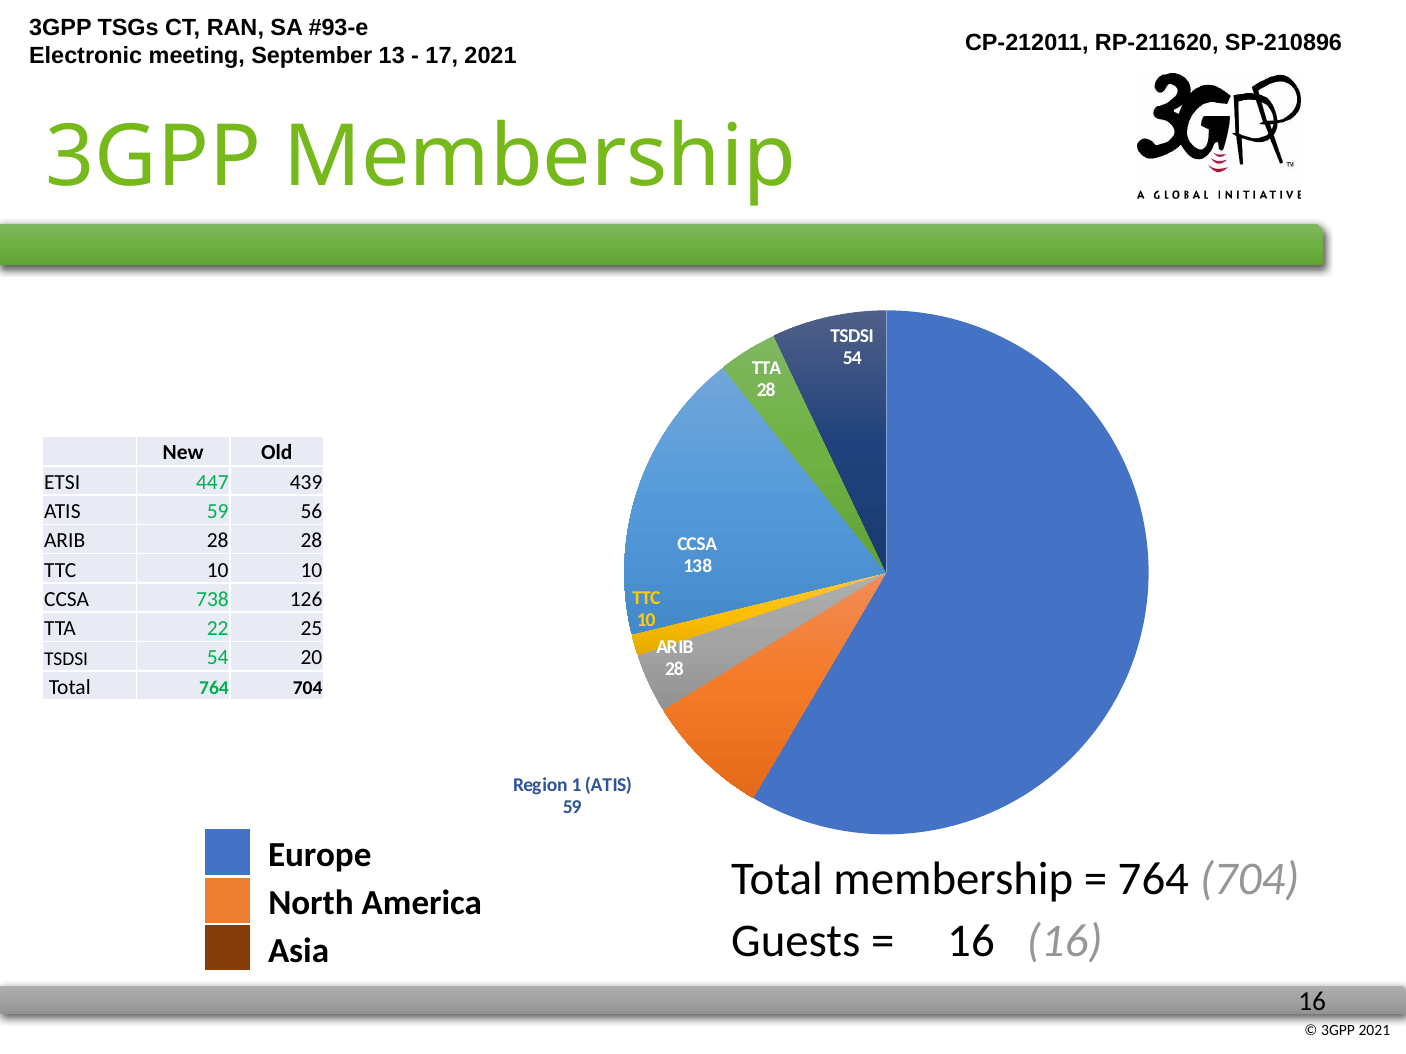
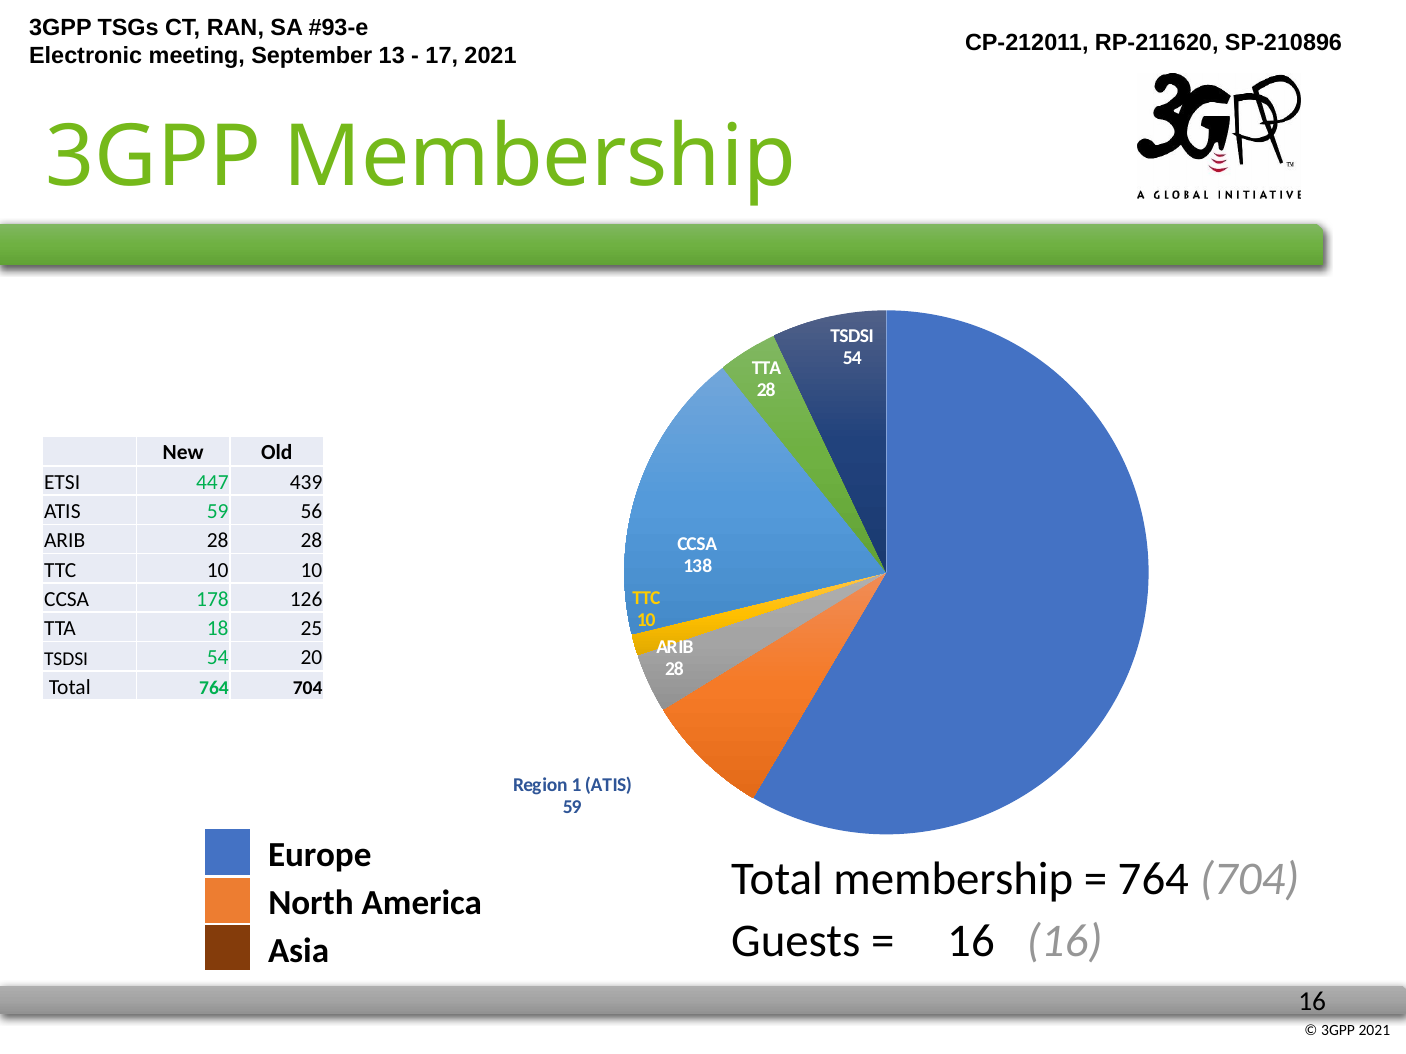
738: 738 -> 178 (212, 600)
22: 22 -> 18 (218, 629)
